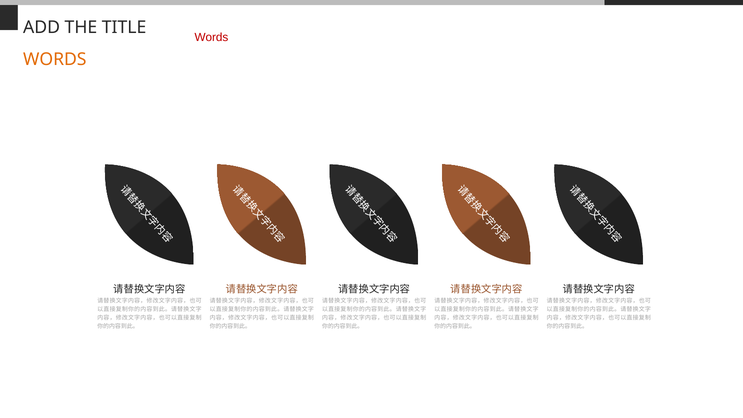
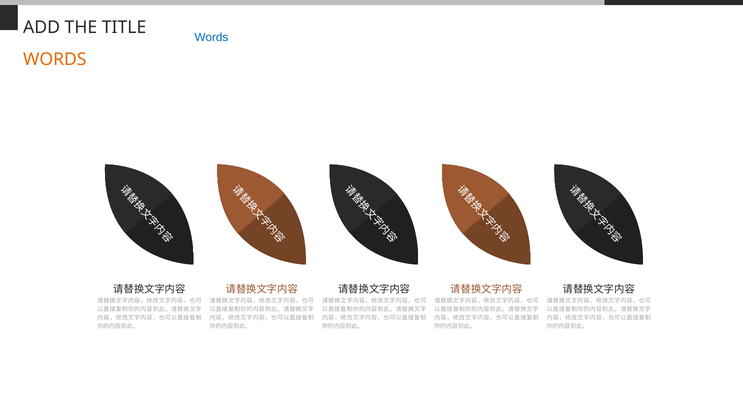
Words colour: red -> blue (211, 37)
